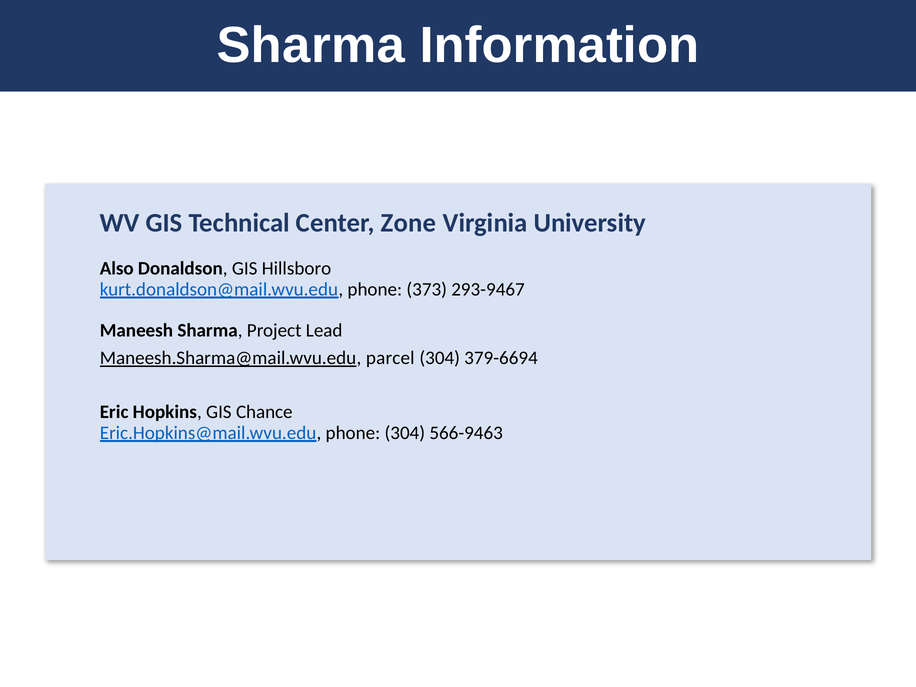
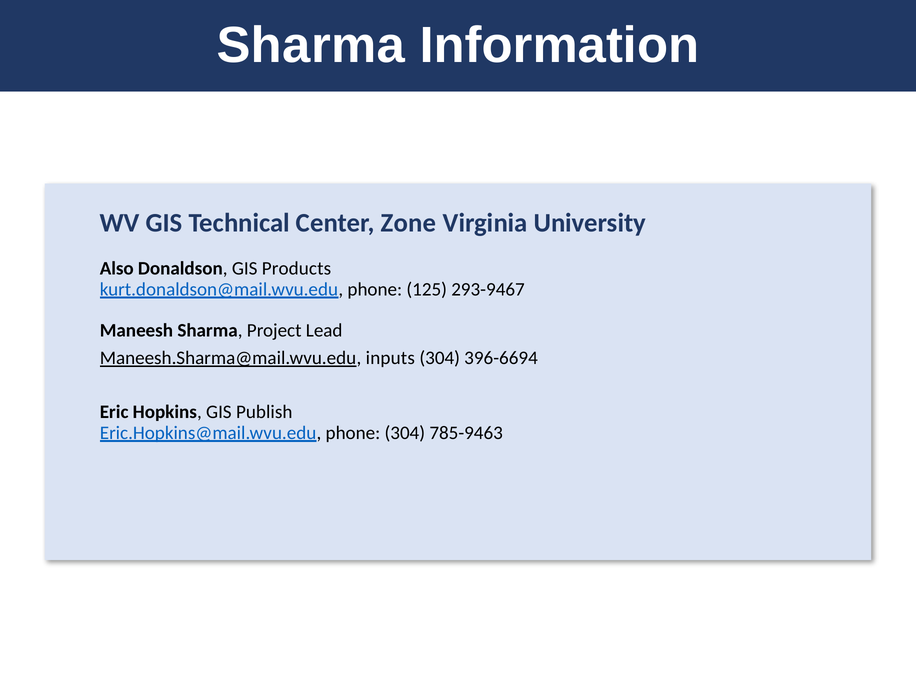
Hillsboro: Hillsboro -> Products (296, 268)
373: 373 -> 125 (427, 289)
parcel: parcel -> inputs (390, 358)
379-6694: 379-6694 -> 396-6694 (501, 358)
Chance: Chance -> Publish (264, 412)
566-9463: 566-9463 -> 785-9463 (466, 433)
